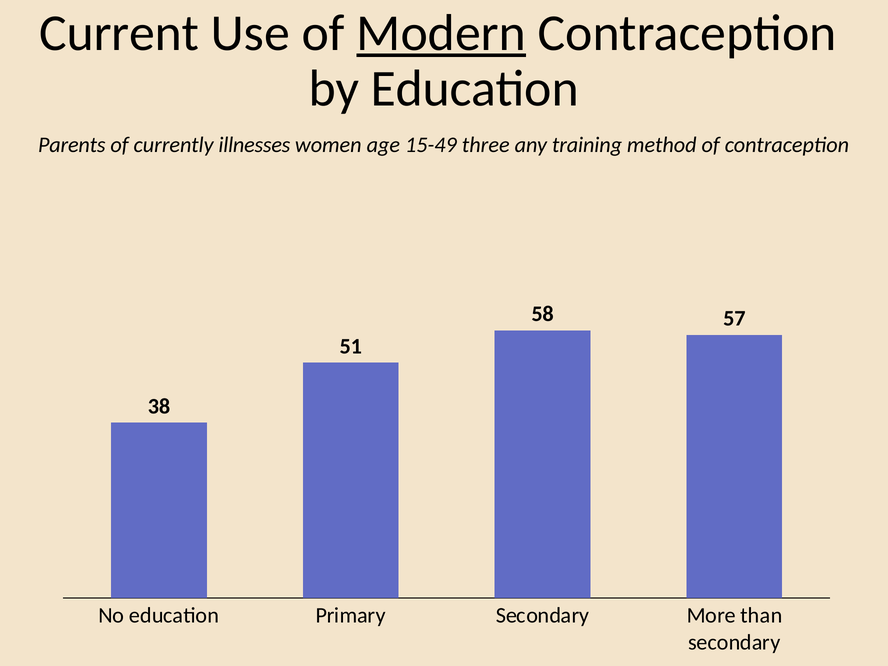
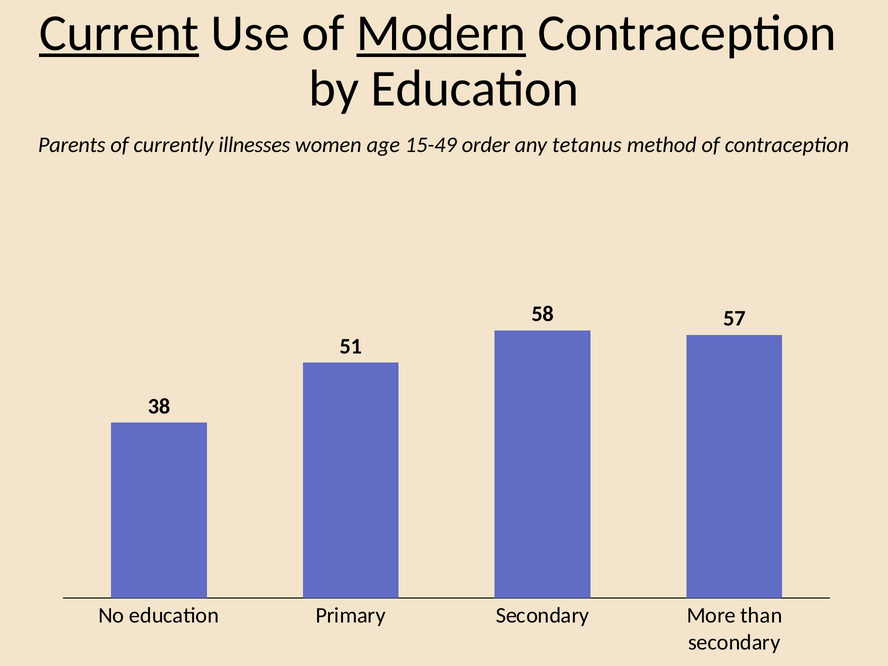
Current underline: none -> present (119, 33)
three: three -> order (486, 145)
training: training -> tetanus (587, 145)
